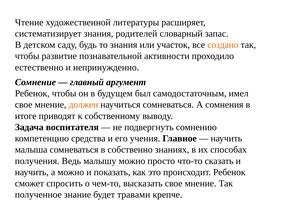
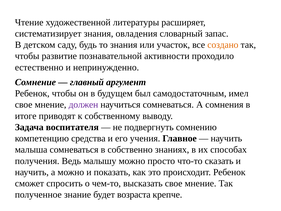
родителей: родителей -> овладения (136, 34)
должен colour: orange -> purple (83, 105)
травами: травами -> возраста (134, 194)
